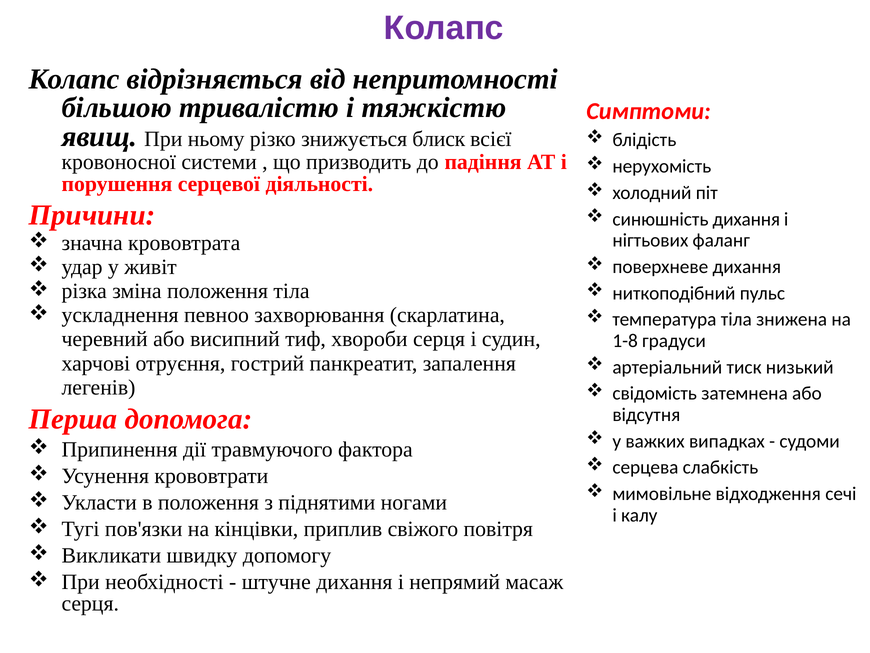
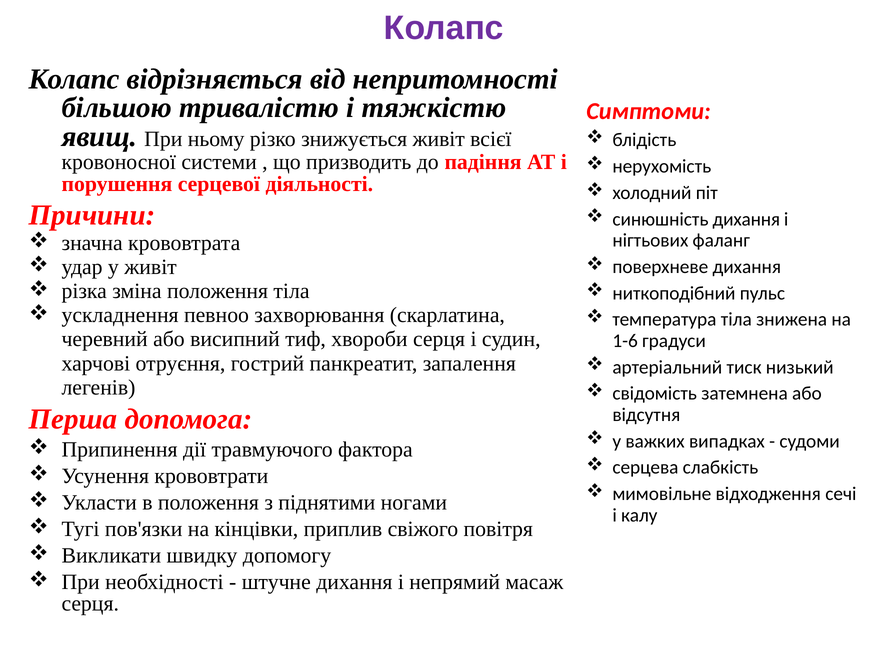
знижується блиск: блиск -> живіт (439, 139)
1-8: 1-8 -> 1-6 (625, 341)
